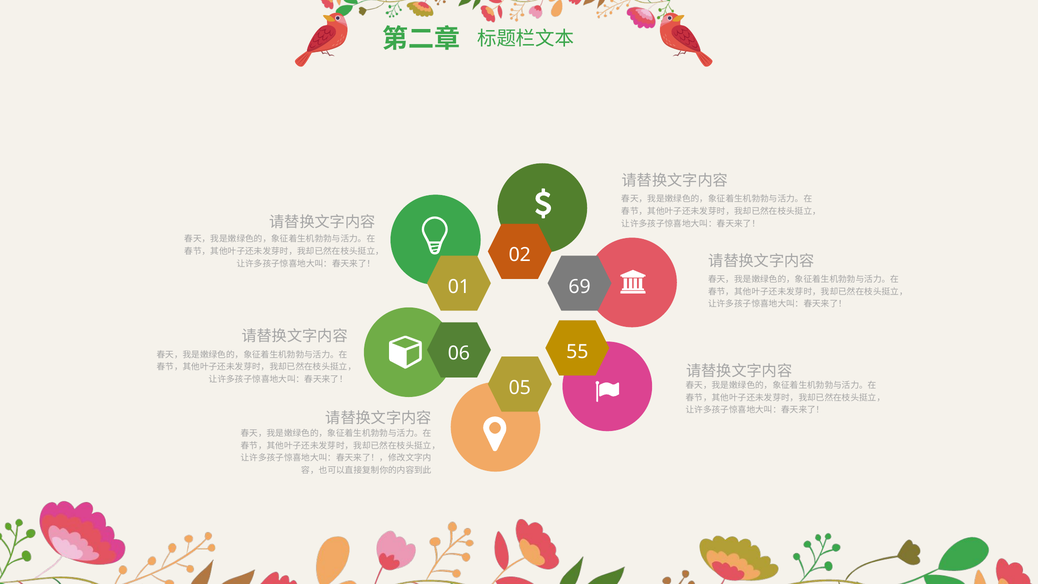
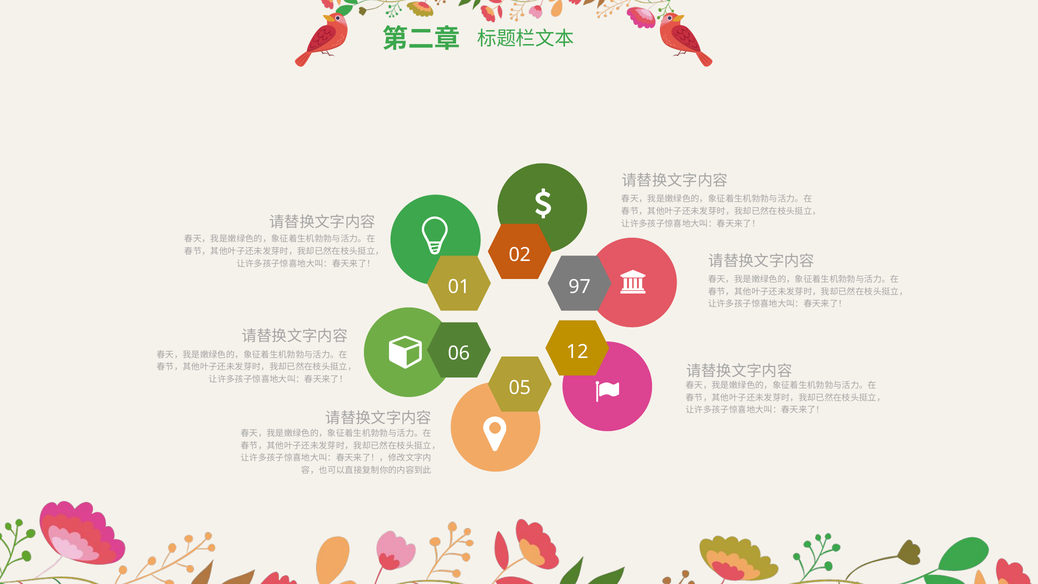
69: 69 -> 97 (580, 287)
55: 55 -> 12 (577, 352)
